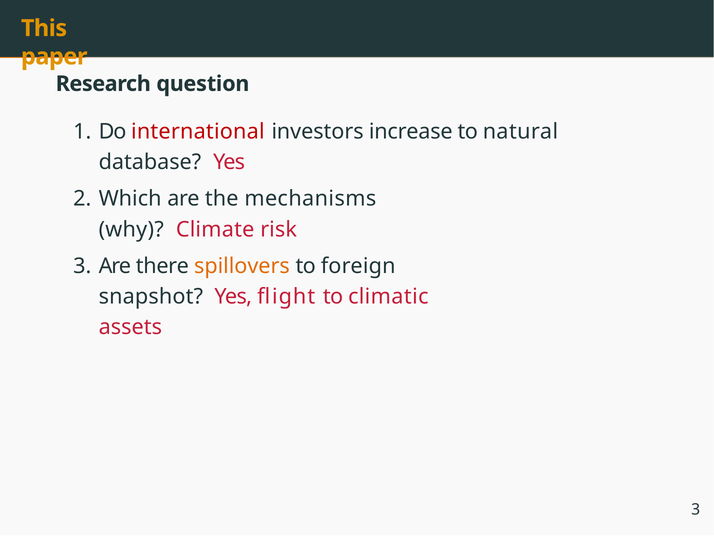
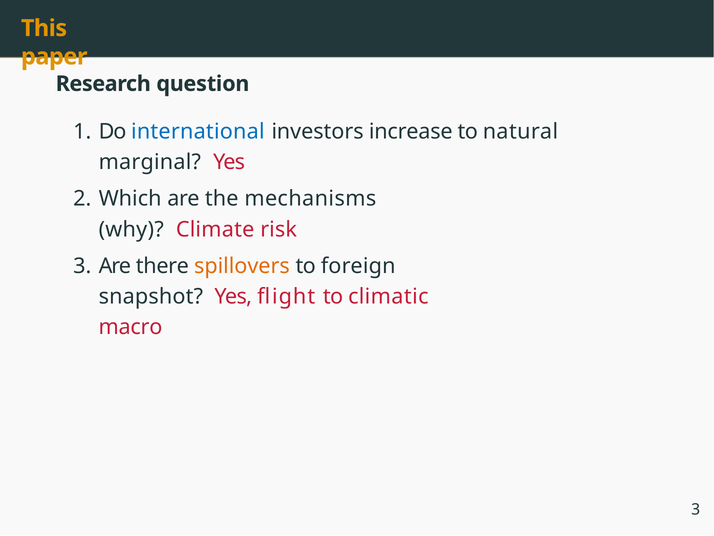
international colour: red -> blue (198, 132)
database: database -> marginal (150, 162)
assets: assets -> macro (130, 327)
